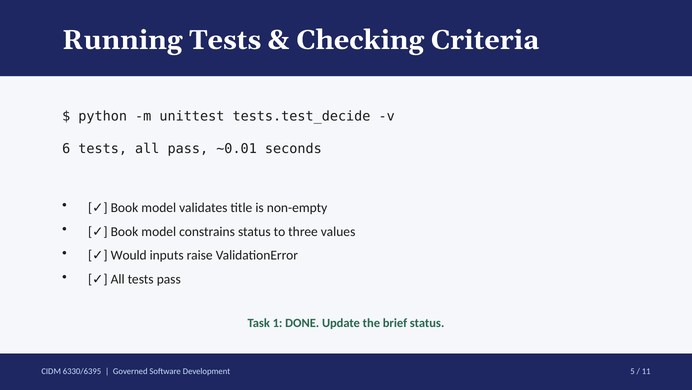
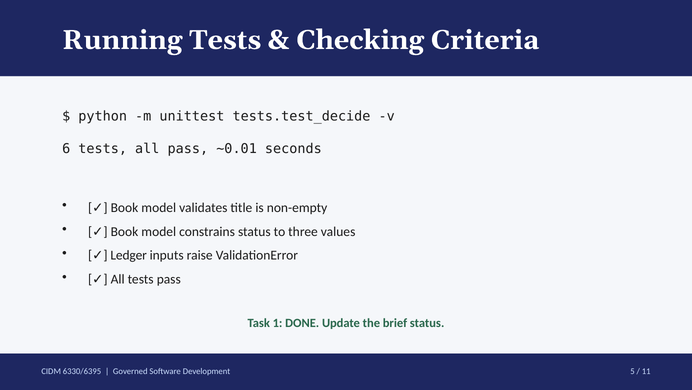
Would: Would -> Ledger (129, 255)
